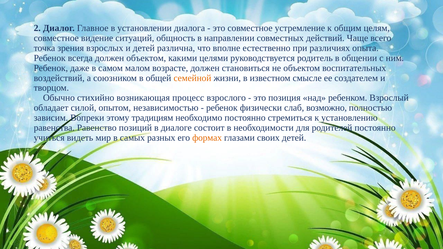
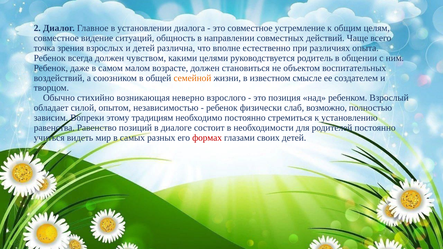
должен объектом: объектом -> чувством (146, 58)
процесс: процесс -> неверно (188, 98)
формах colour: orange -> red (207, 138)
